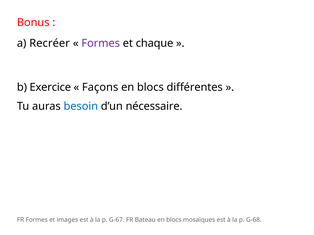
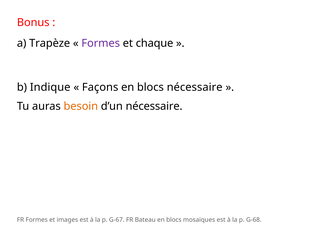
Recréer: Recréer -> Trapèze (50, 43)
Exercice: Exercice -> Indique (50, 88)
blocs différentes: différentes -> nécessaire (195, 88)
besoin colour: blue -> orange (81, 106)
